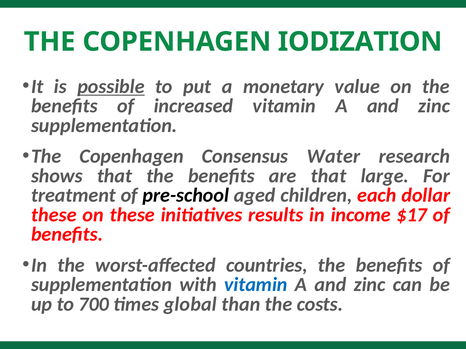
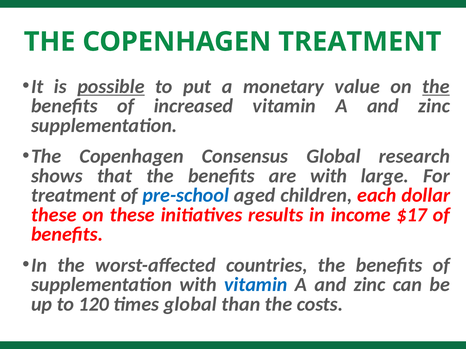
COPENHAGEN IODIZATION: IODIZATION -> TREATMENT (360, 42)
the underline: none -> present (436, 87)
Consensus Water: Water -> Global (334, 157)
are that: that -> with (329, 176)
pre-school colour: black -> blue (186, 196)
700: 700 -> 120 (94, 305)
